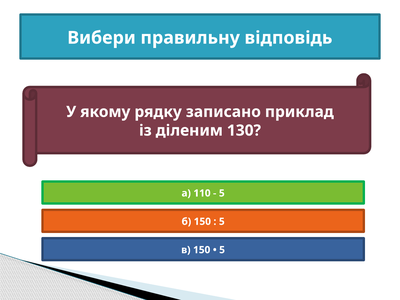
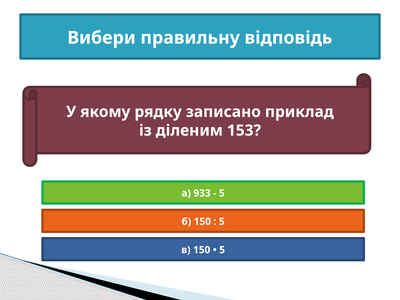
130: 130 -> 153 (244, 130)
110: 110 -> 933 (202, 193)
